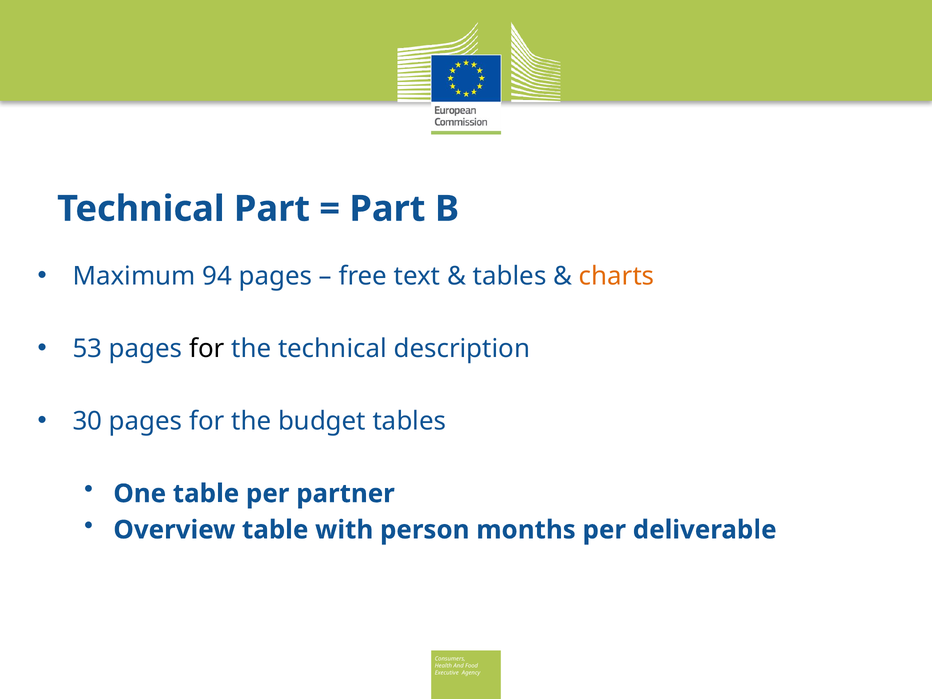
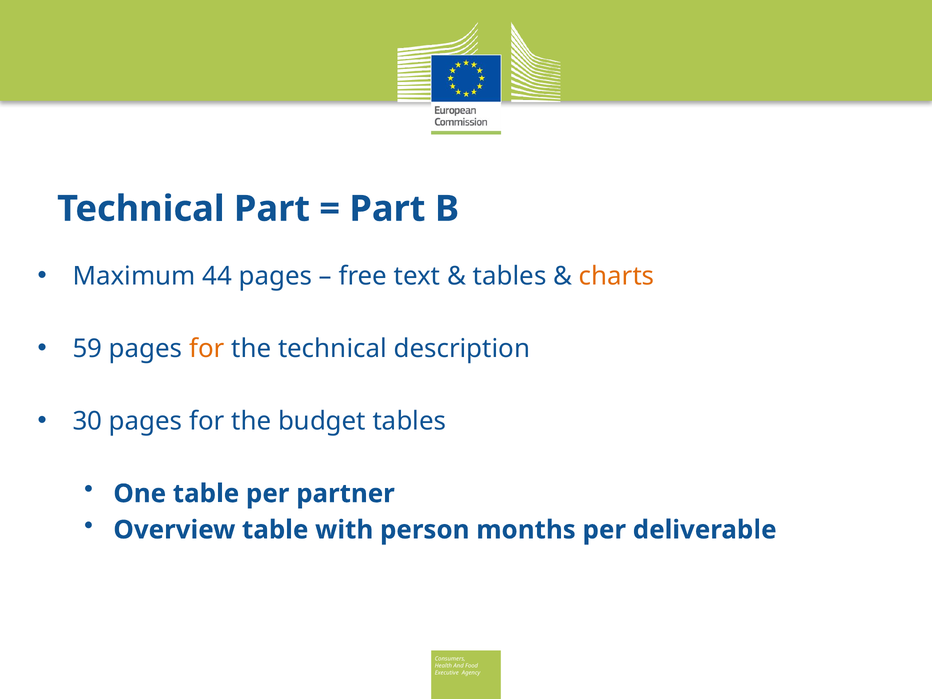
94: 94 -> 44 (217, 276)
53: 53 -> 59 (87, 349)
for colour: black -> orange (207, 349)
